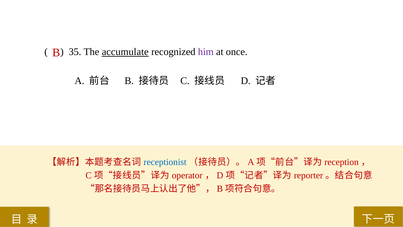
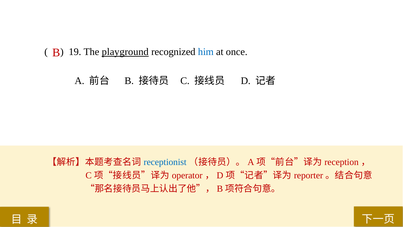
35: 35 -> 19 (75, 52)
accumulate: accumulate -> playground (125, 52)
him colour: purple -> blue (206, 52)
